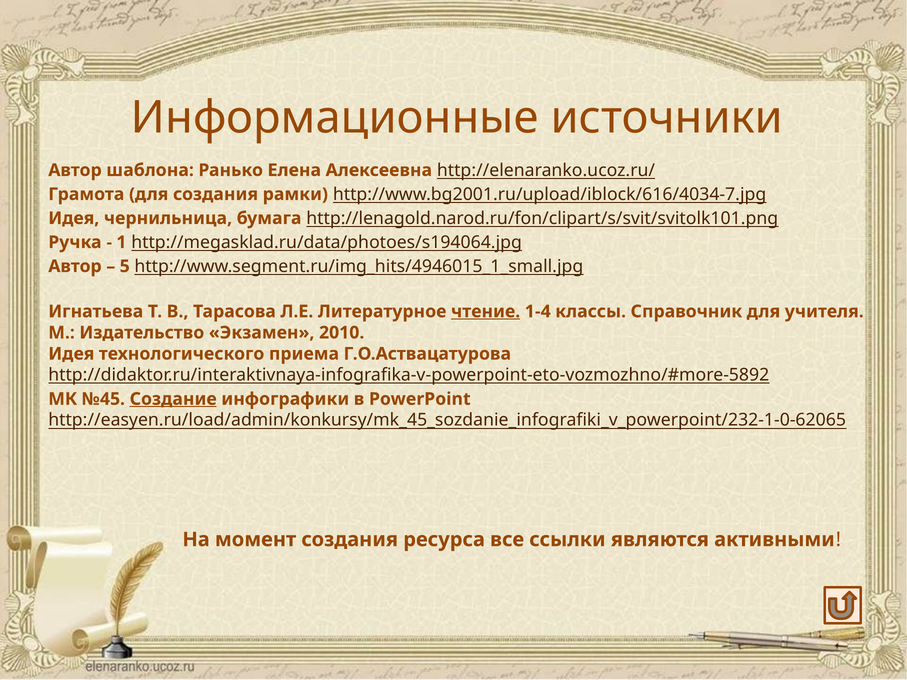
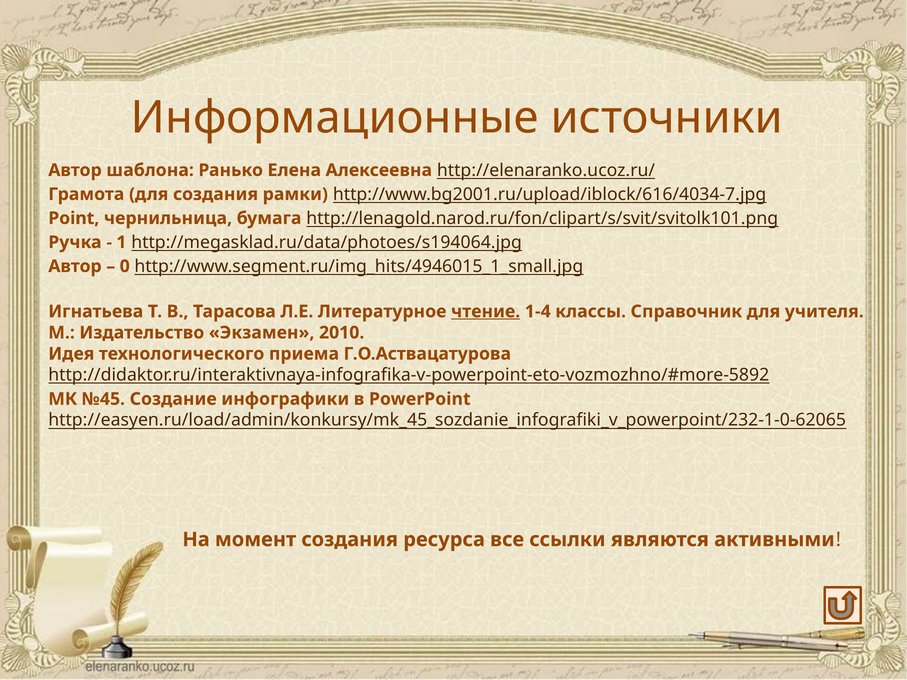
Идея: Идея -> Point (74, 218)
5: 5 -> 0 (125, 266)
Создание underline: present -> none (173, 399)
